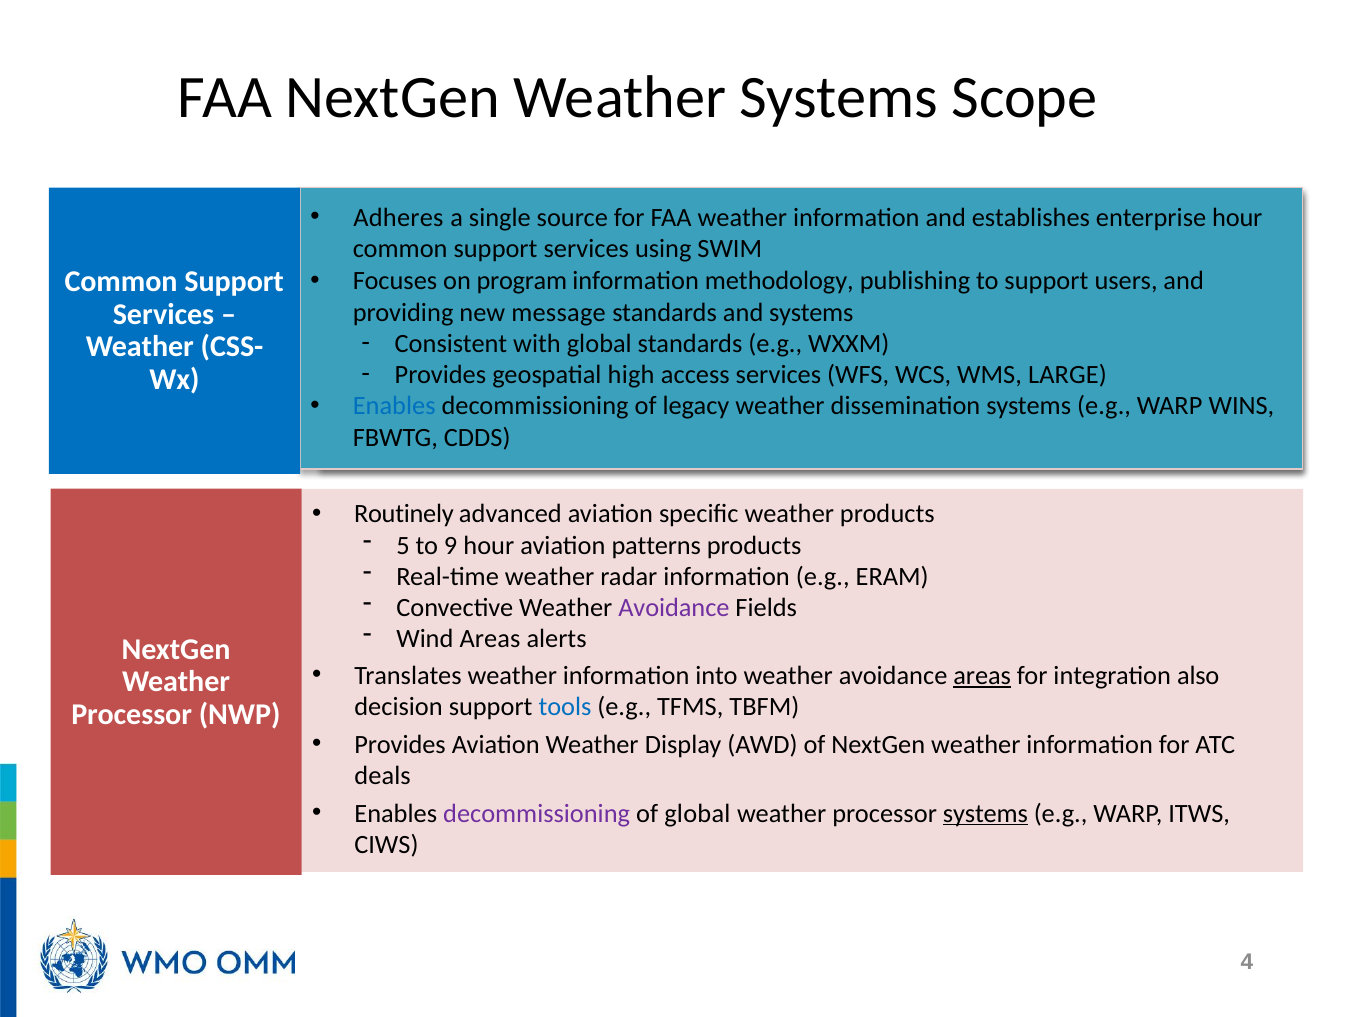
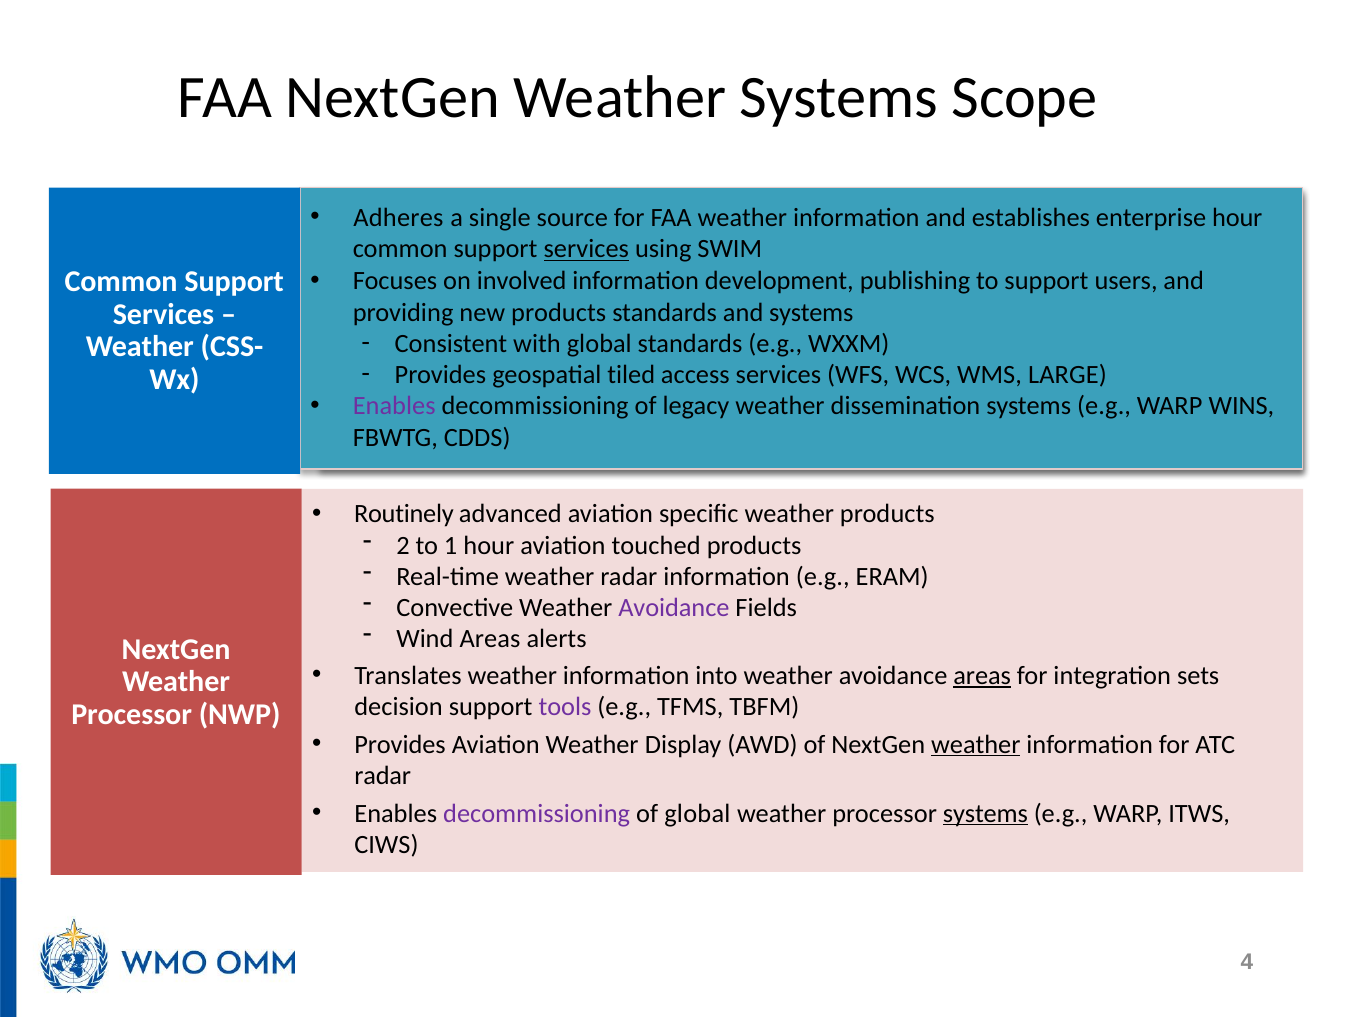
services underline: none -> present (586, 249)
program: program -> involved (522, 281)
methodology: methodology -> development (779, 281)
new message: message -> products (559, 313)
high: high -> tiled (631, 375)
Enables colour: blue -> purple (394, 406)
5: 5 -> 2 (403, 545)
9: 9 -> 1 (451, 545)
patterns: patterns -> touched (656, 545)
also: also -> sets (1198, 675)
tools colour: blue -> purple (565, 707)
weather underline: none -> present (976, 744)
deals: deals -> radar (383, 776)
